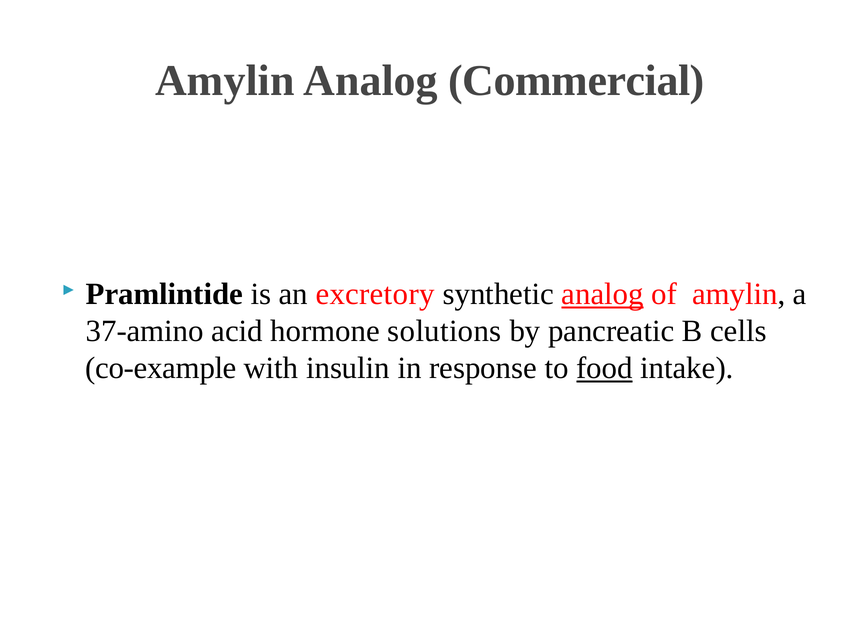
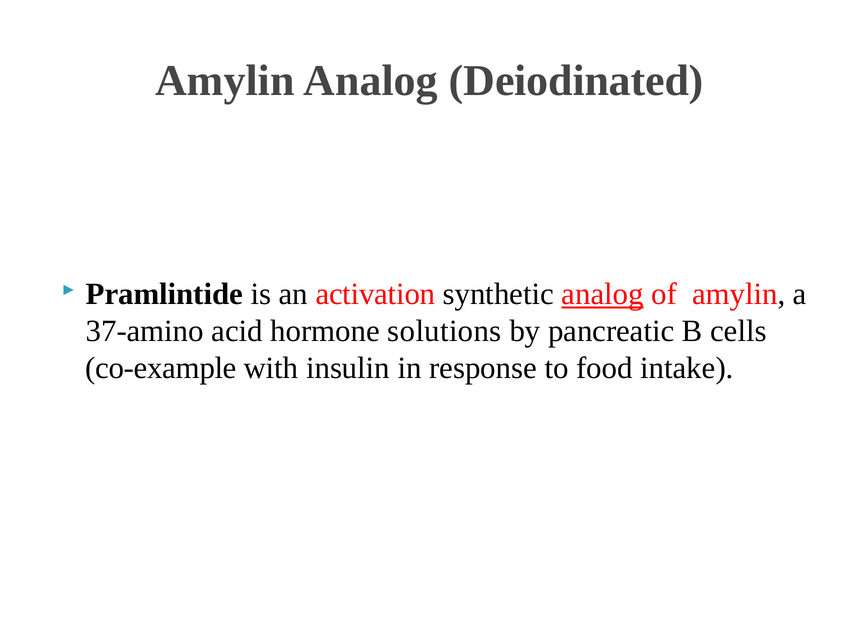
Commercial: Commercial -> Deiodinated (576, 81)
excretory: excretory -> activation (375, 294)
food underline: present -> none (604, 368)
